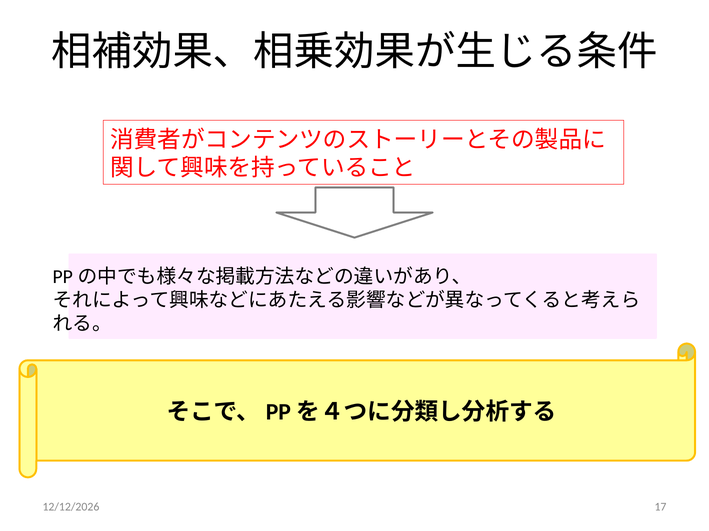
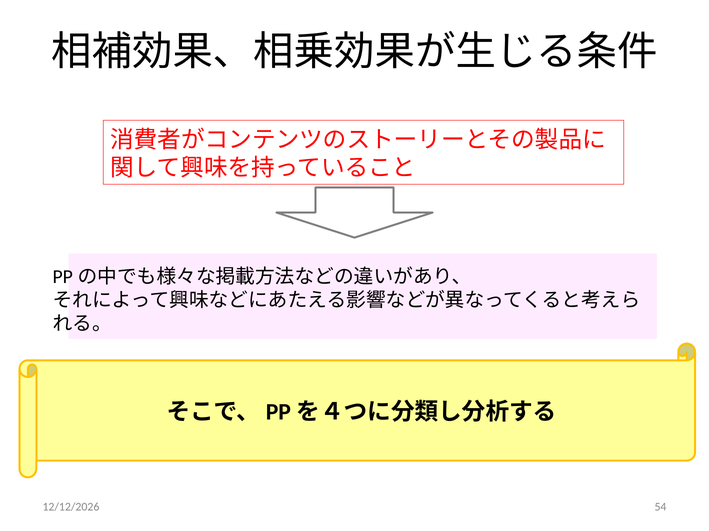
17: 17 -> 54 (660, 508)
